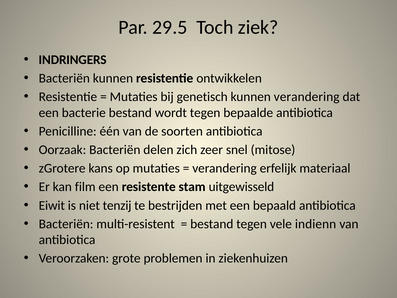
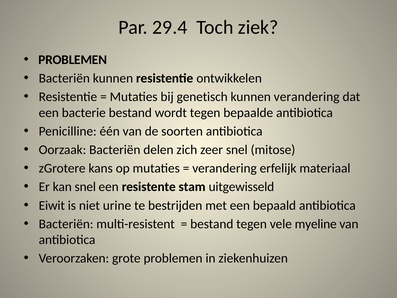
29.5: 29.5 -> 29.4 (170, 27)
INDRINGERS: INDRINGERS -> PROBLEMEN (73, 60)
kan film: film -> snel (85, 187)
tenzij: tenzij -> urine (117, 205)
indienn: indienn -> myeline (316, 224)
